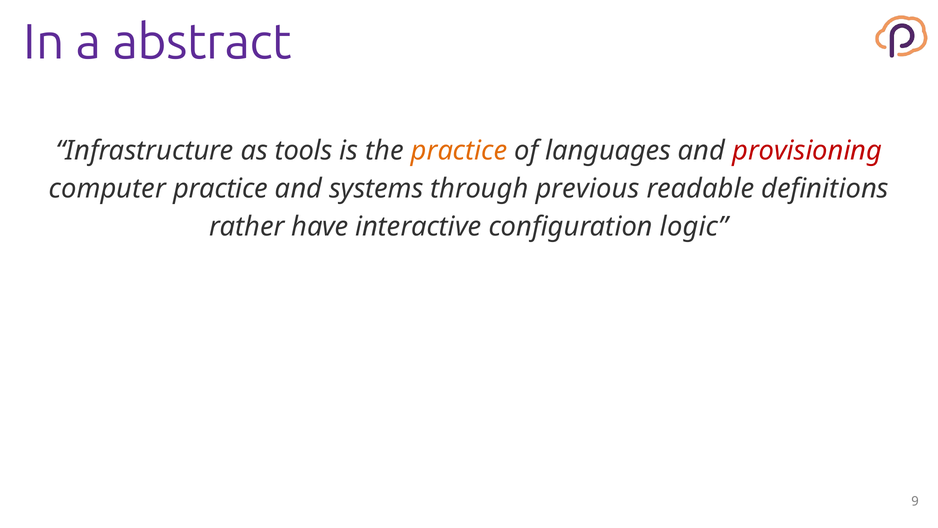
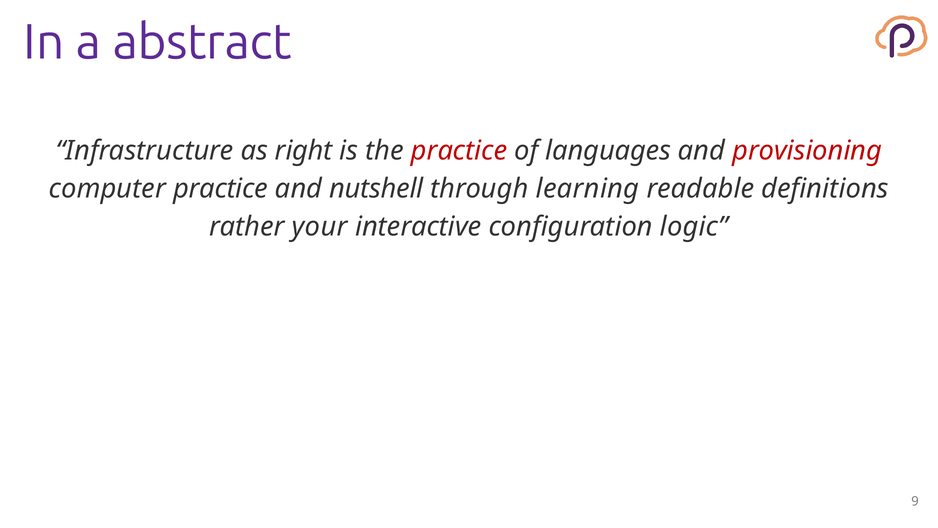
tools: tools -> right (304, 151)
practice colour: orange -> red (459, 151)
systems: systems -> nutshell (376, 189)
previous: previous -> learning (588, 189)
have: have -> your (320, 226)
